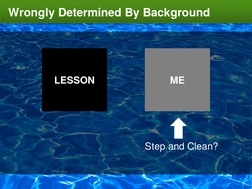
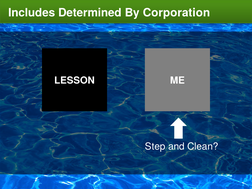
Wrongly: Wrongly -> Includes (32, 13)
Background: Background -> Corporation (176, 13)
